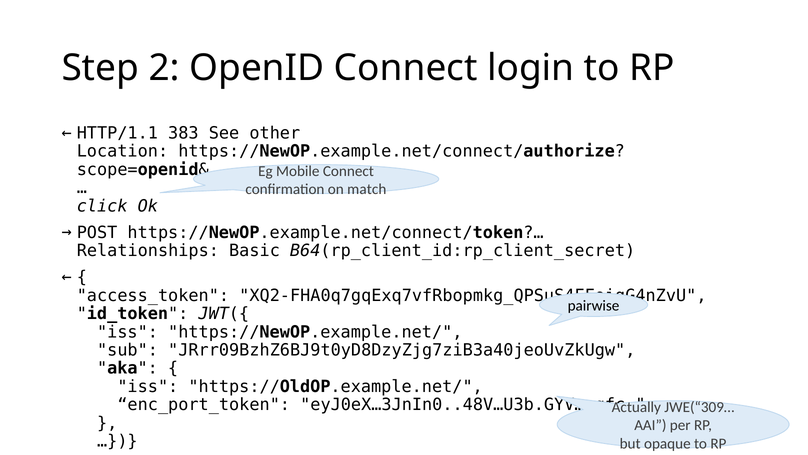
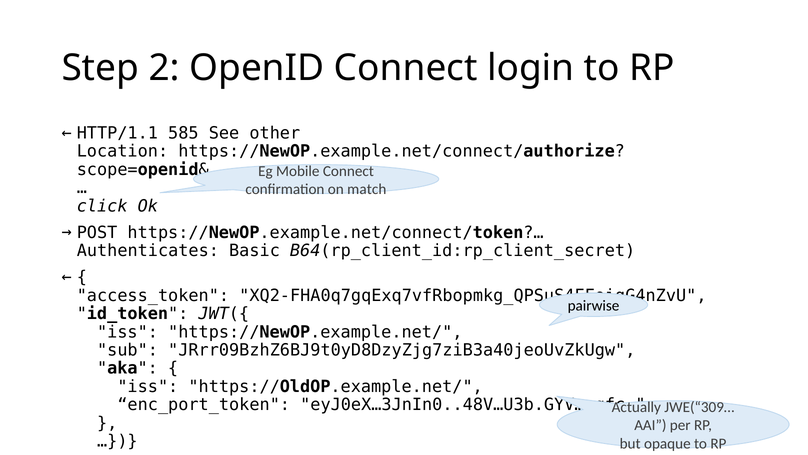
383: 383 -> 585 (183, 133)
Relationships: Relationships -> Authenticates (148, 251)
